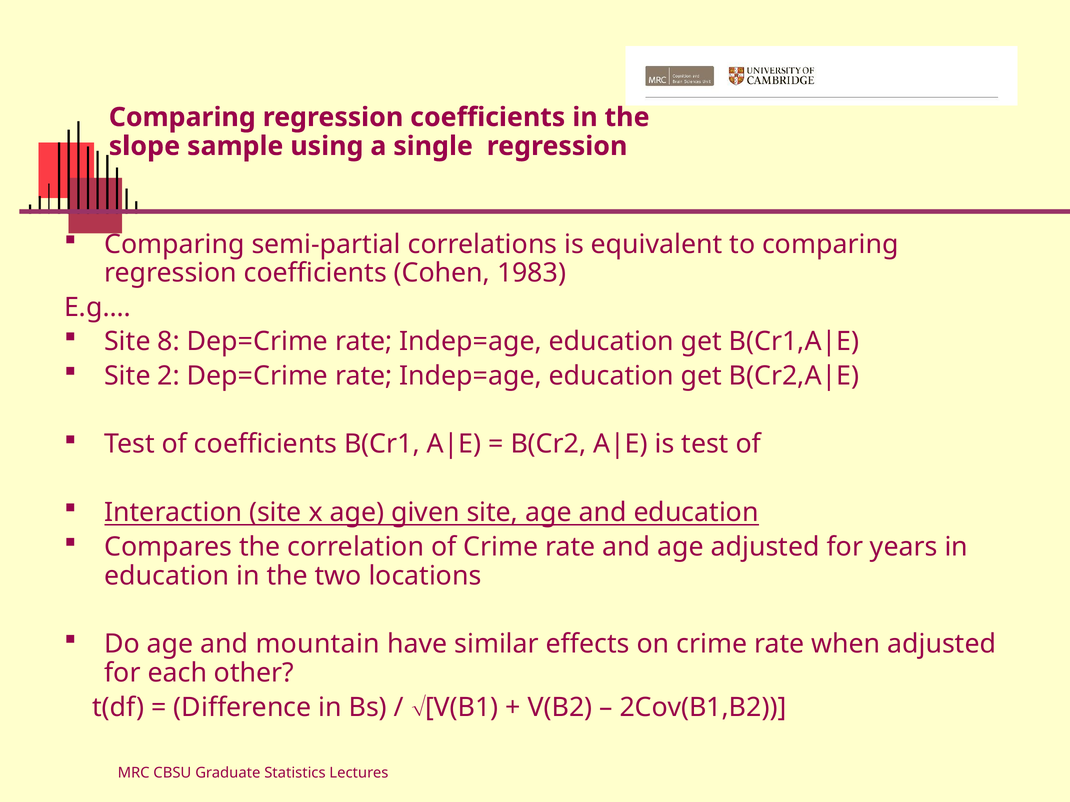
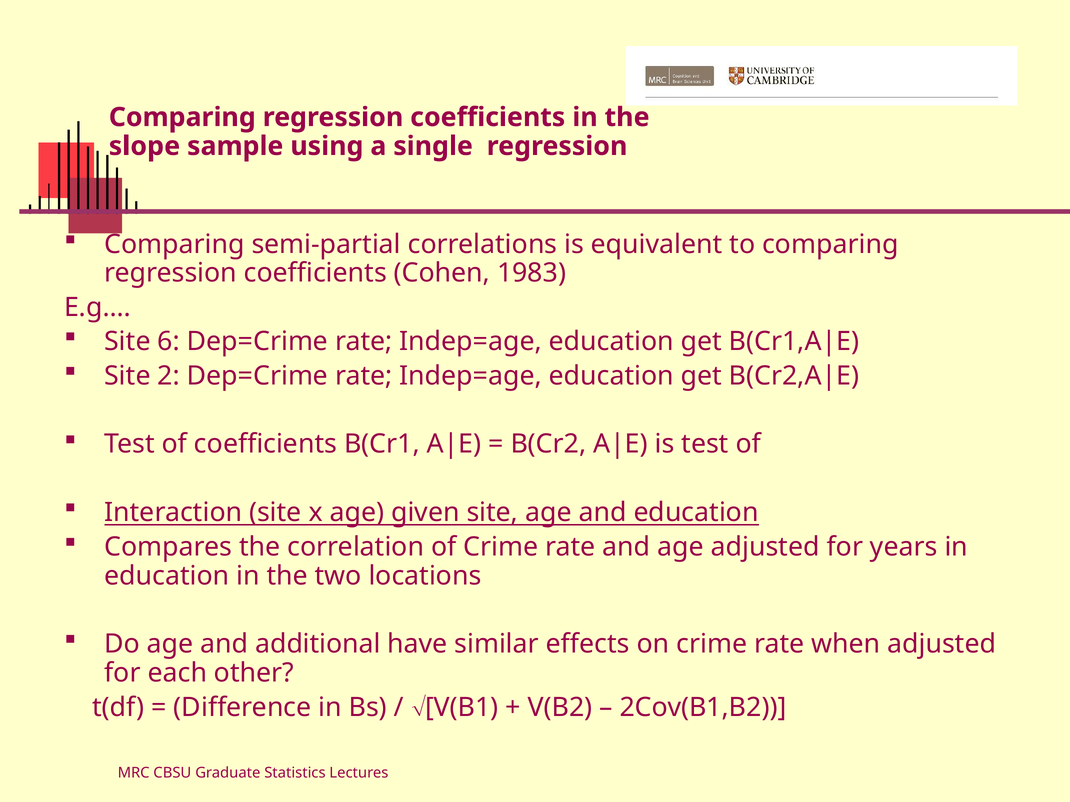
8: 8 -> 6 (169, 342)
mountain: mountain -> additional (318, 645)
